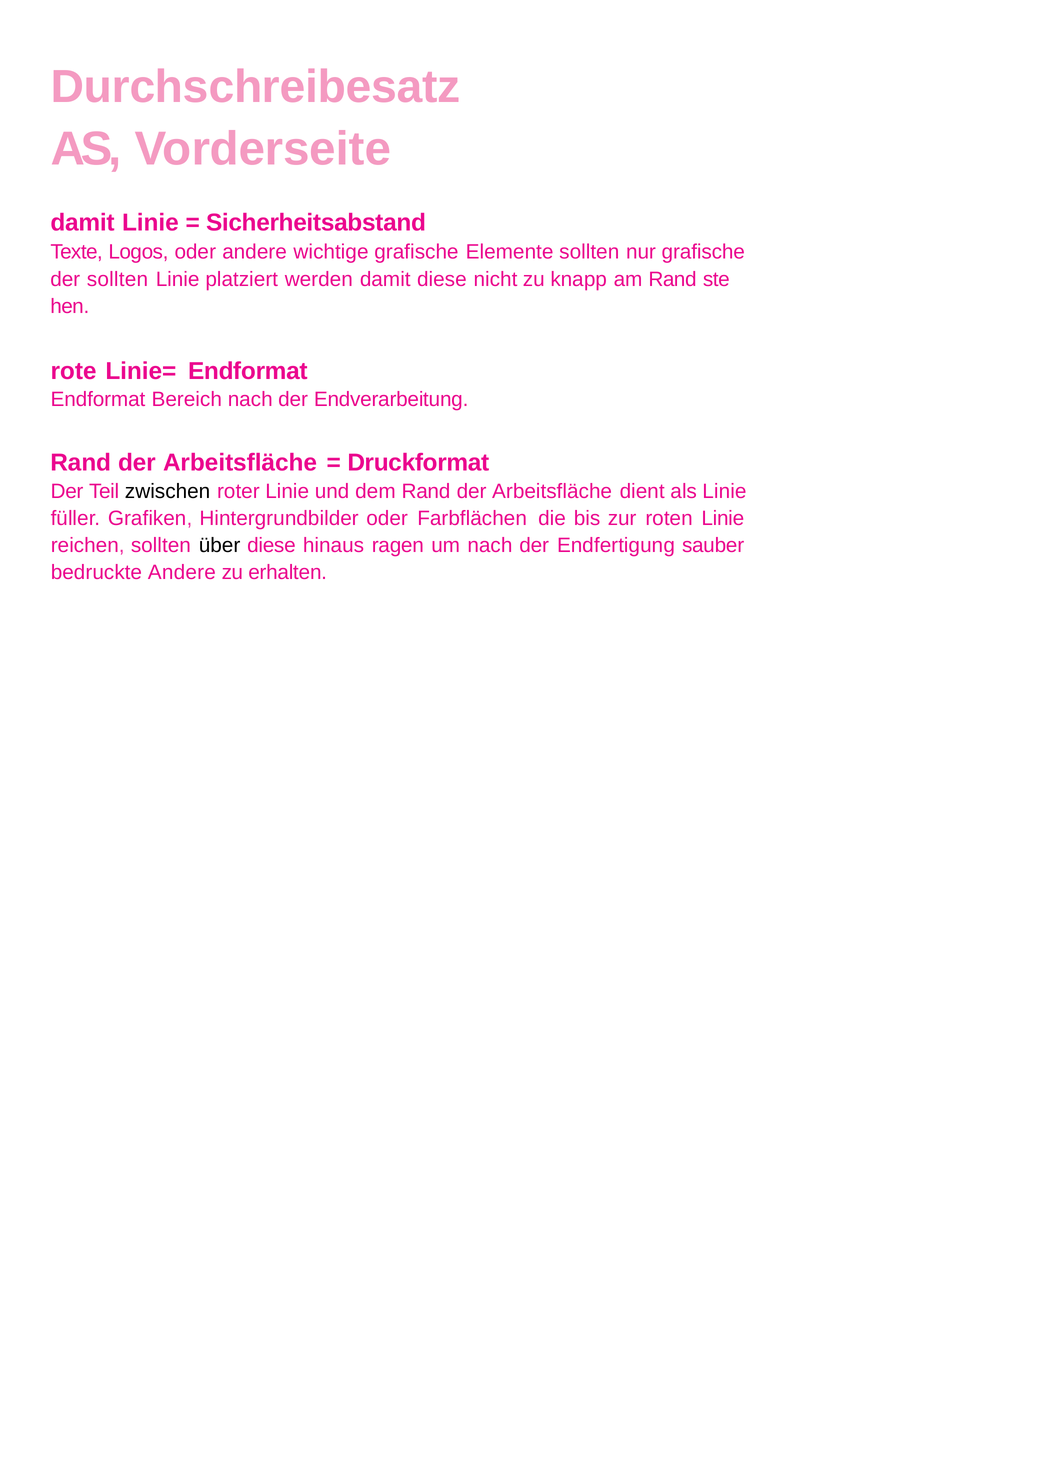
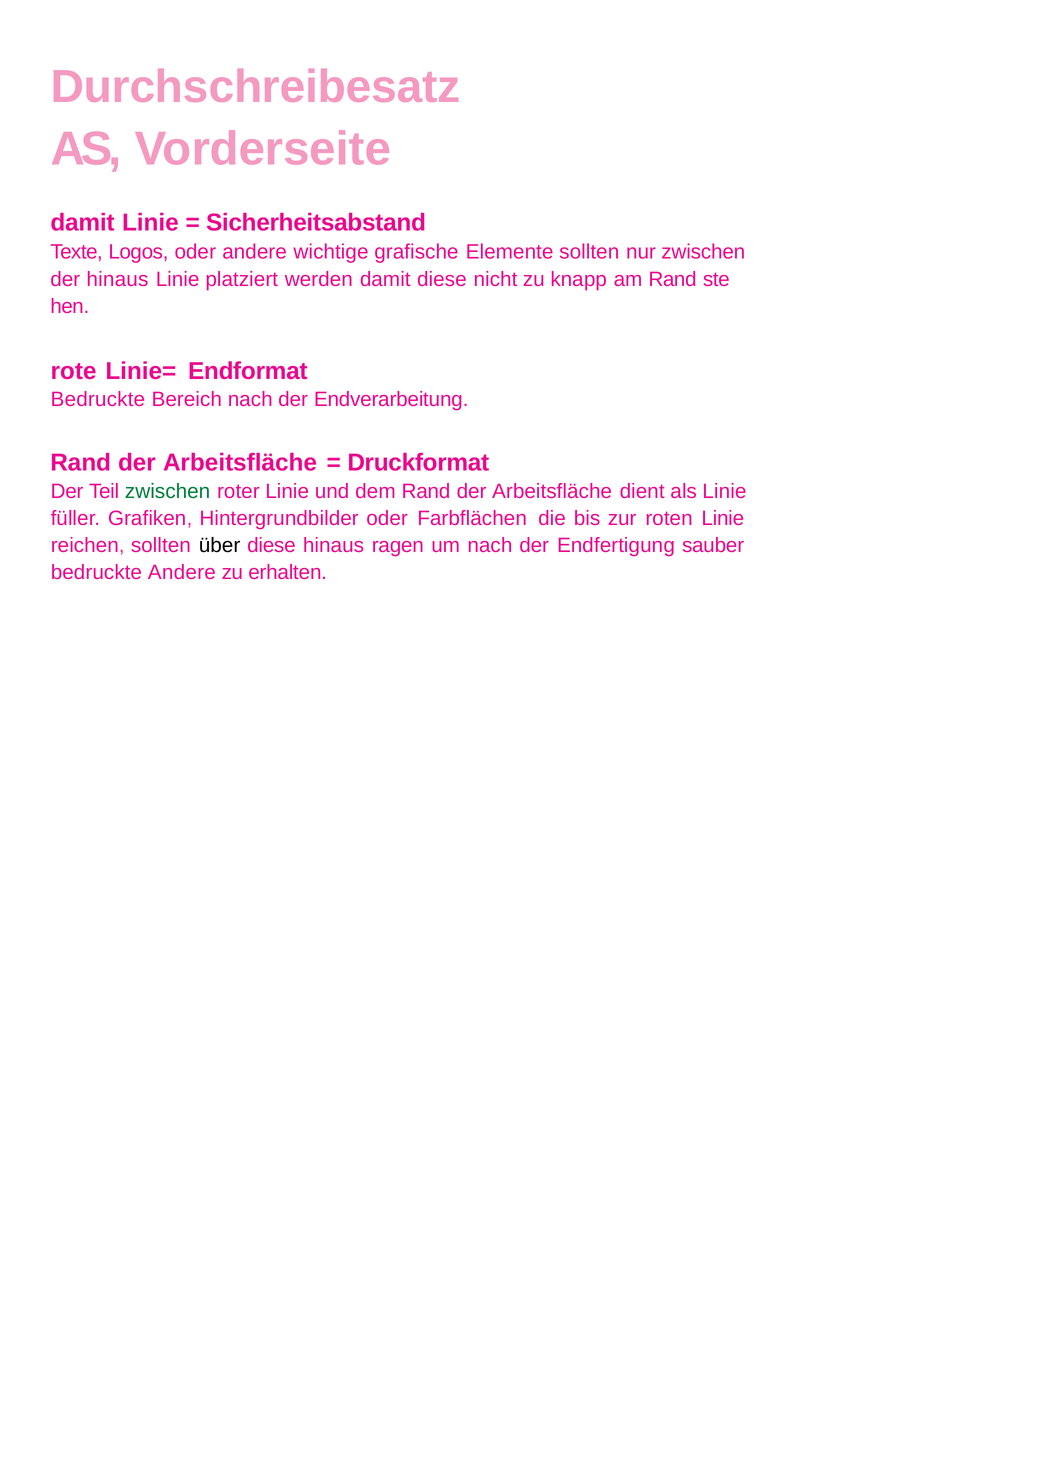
nur grafische: grafische -> zwischen (703, 252)
der sollten: sollten -> hinaus (117, 279)
Endformat: Endformat -> Bedruckte (98, 399)
zwischen colour: black -> green (168, 491)
